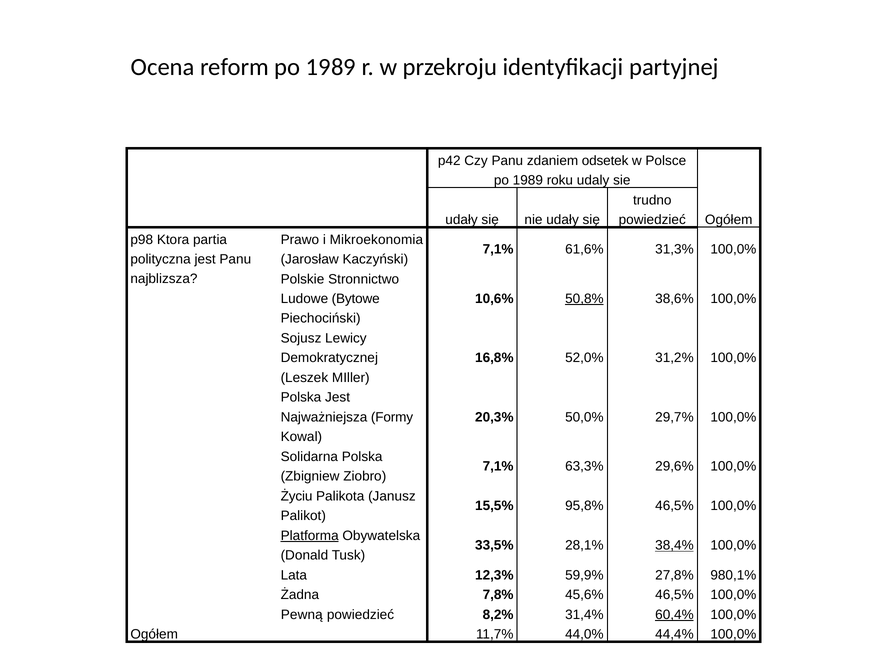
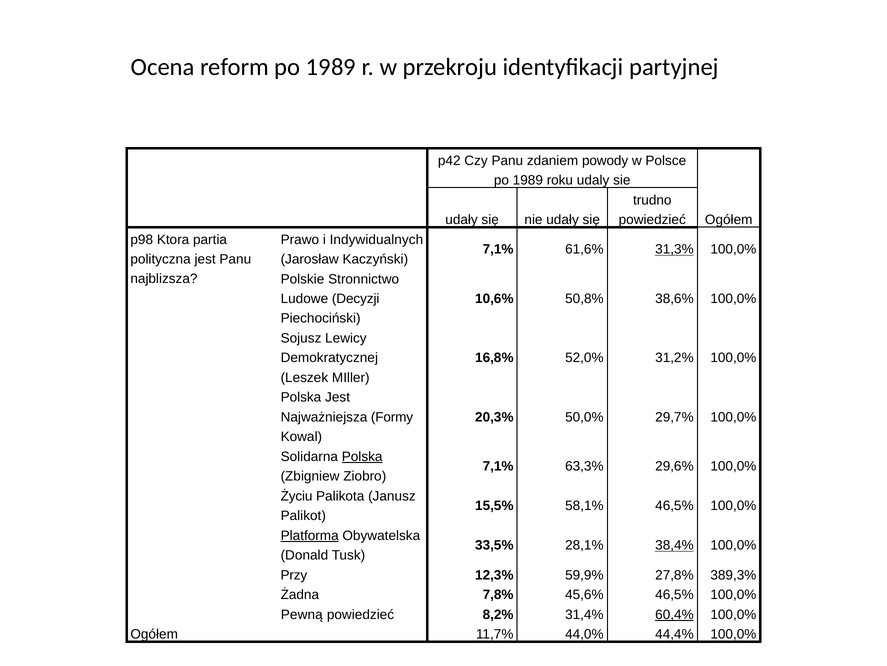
odsetek: odsetek -> powody (605, 160)
Mikroekonomia: Mikroekonomia -> Indywidualnych (376, 239)
31,3% underline: none -> present (674, 249)
Bytowe: Bytowe -> Decyzji (356, 298)
50,8% underline: present -> none (584, 298)
Polska underline: none -> present (362, 456)
95,8%: 95,8% -> 58,1% (584, 505)
Lata: Lata -> Przy (294, 574)
980,1%: 980,1% -> 389,3% (733, 574)
